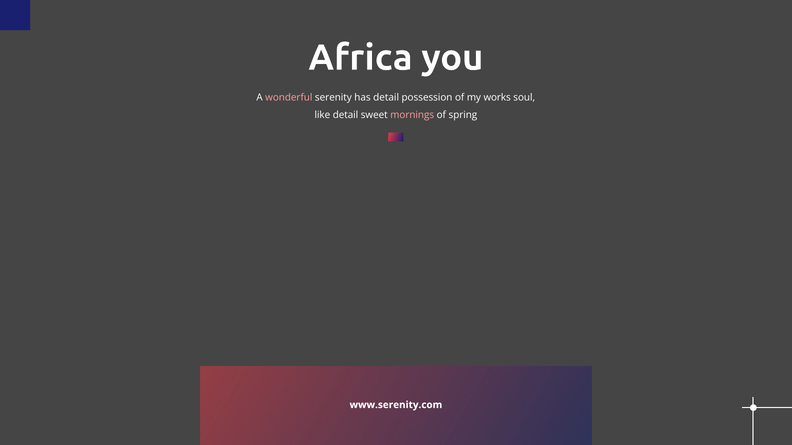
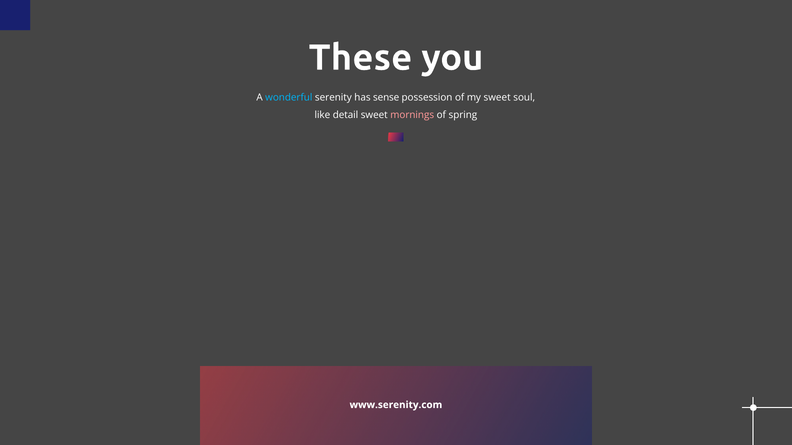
Africa: Africa -> These (360, 58)
wonderful colour: pink -> light blue (289, 98)
has detail: detail -> sense (386, 98)
my works: works -> sweet (497, 98)
